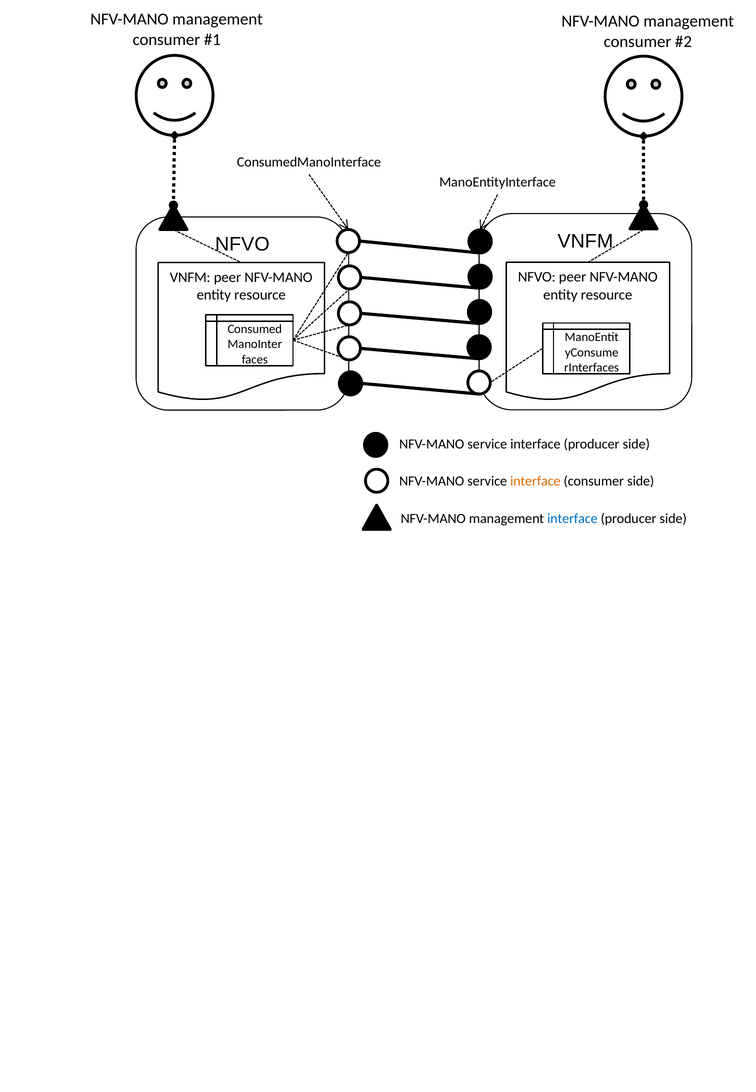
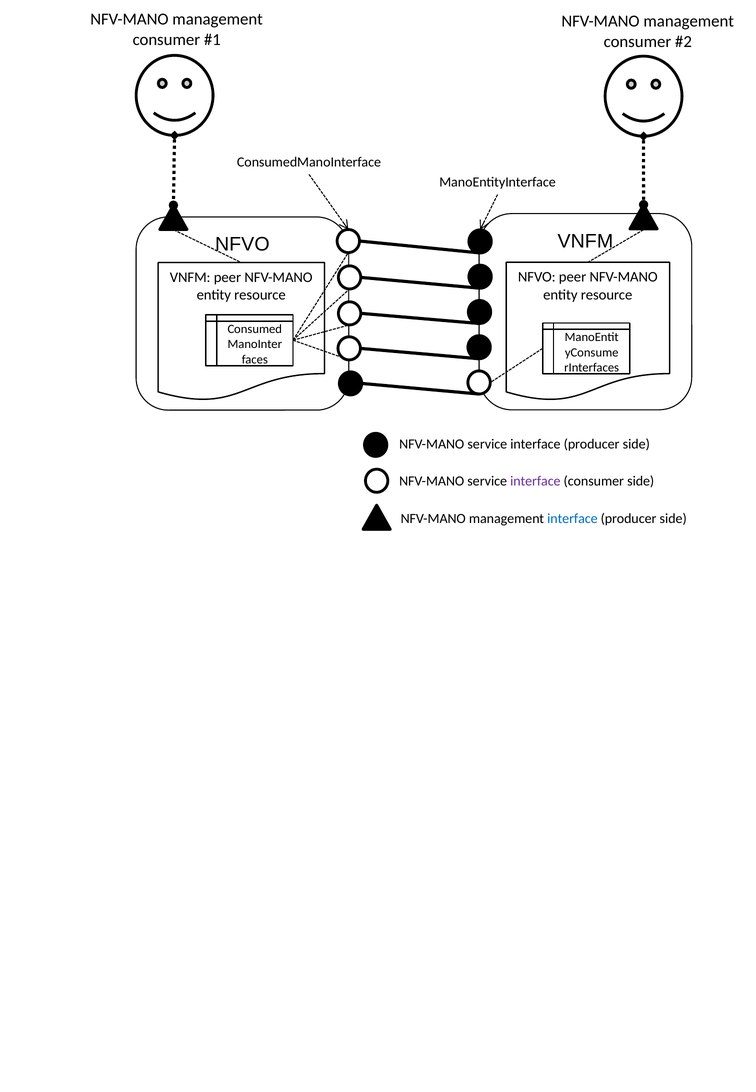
interface colour: orange -> purple (535, 481)
